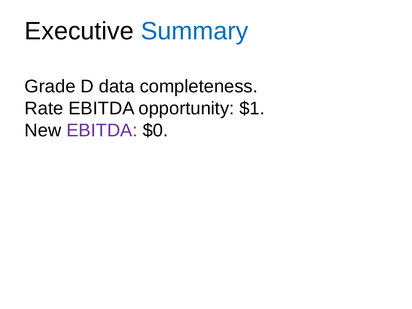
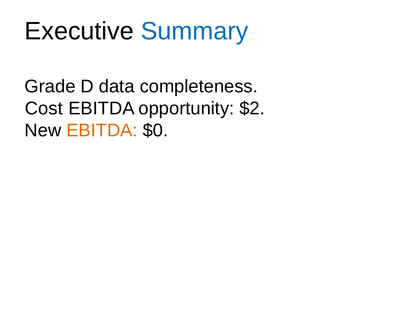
Rate: Rate -> Cost (44, 108)
$1: $1 -> $2 (252, 108)
EBITDA colour: purple -> orange (102, 130)
